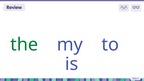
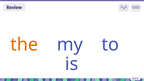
the colour: green -> orange (24, 45)
